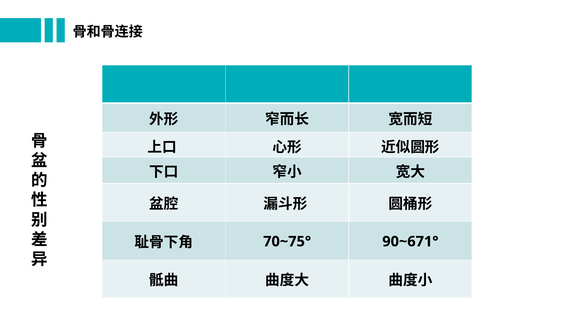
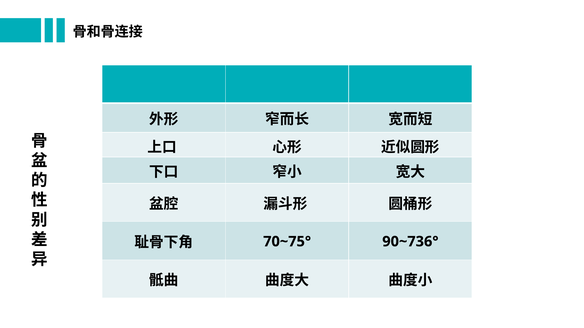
90~671°: 90~671° -> 90~736° (410, 242)
